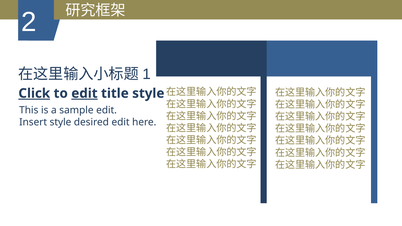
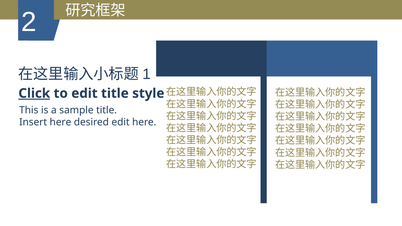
edit underline: present -> none (84, 93)
sample edit: edit -> title (107, 110)
Insert style: style -> here (60, 122)
